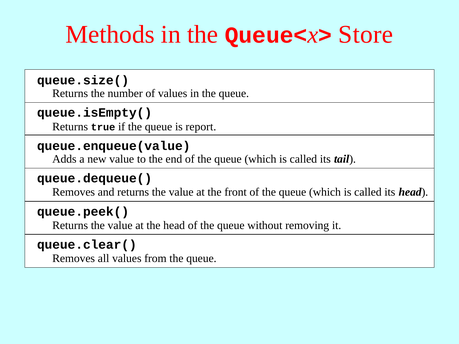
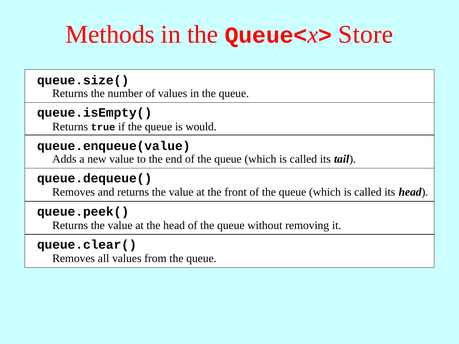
report: report -> would (201, 127)
